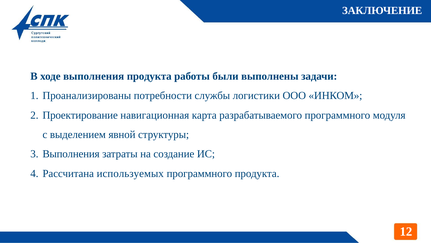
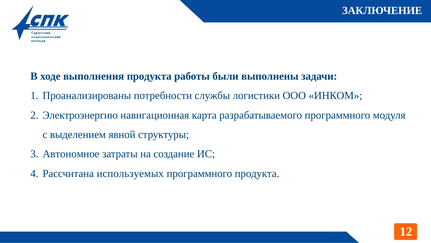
Проектирование: Проектирование -> Электроэнергию (80, 115)
Выполнения: Выполнения -> Автономное (71, 154)
